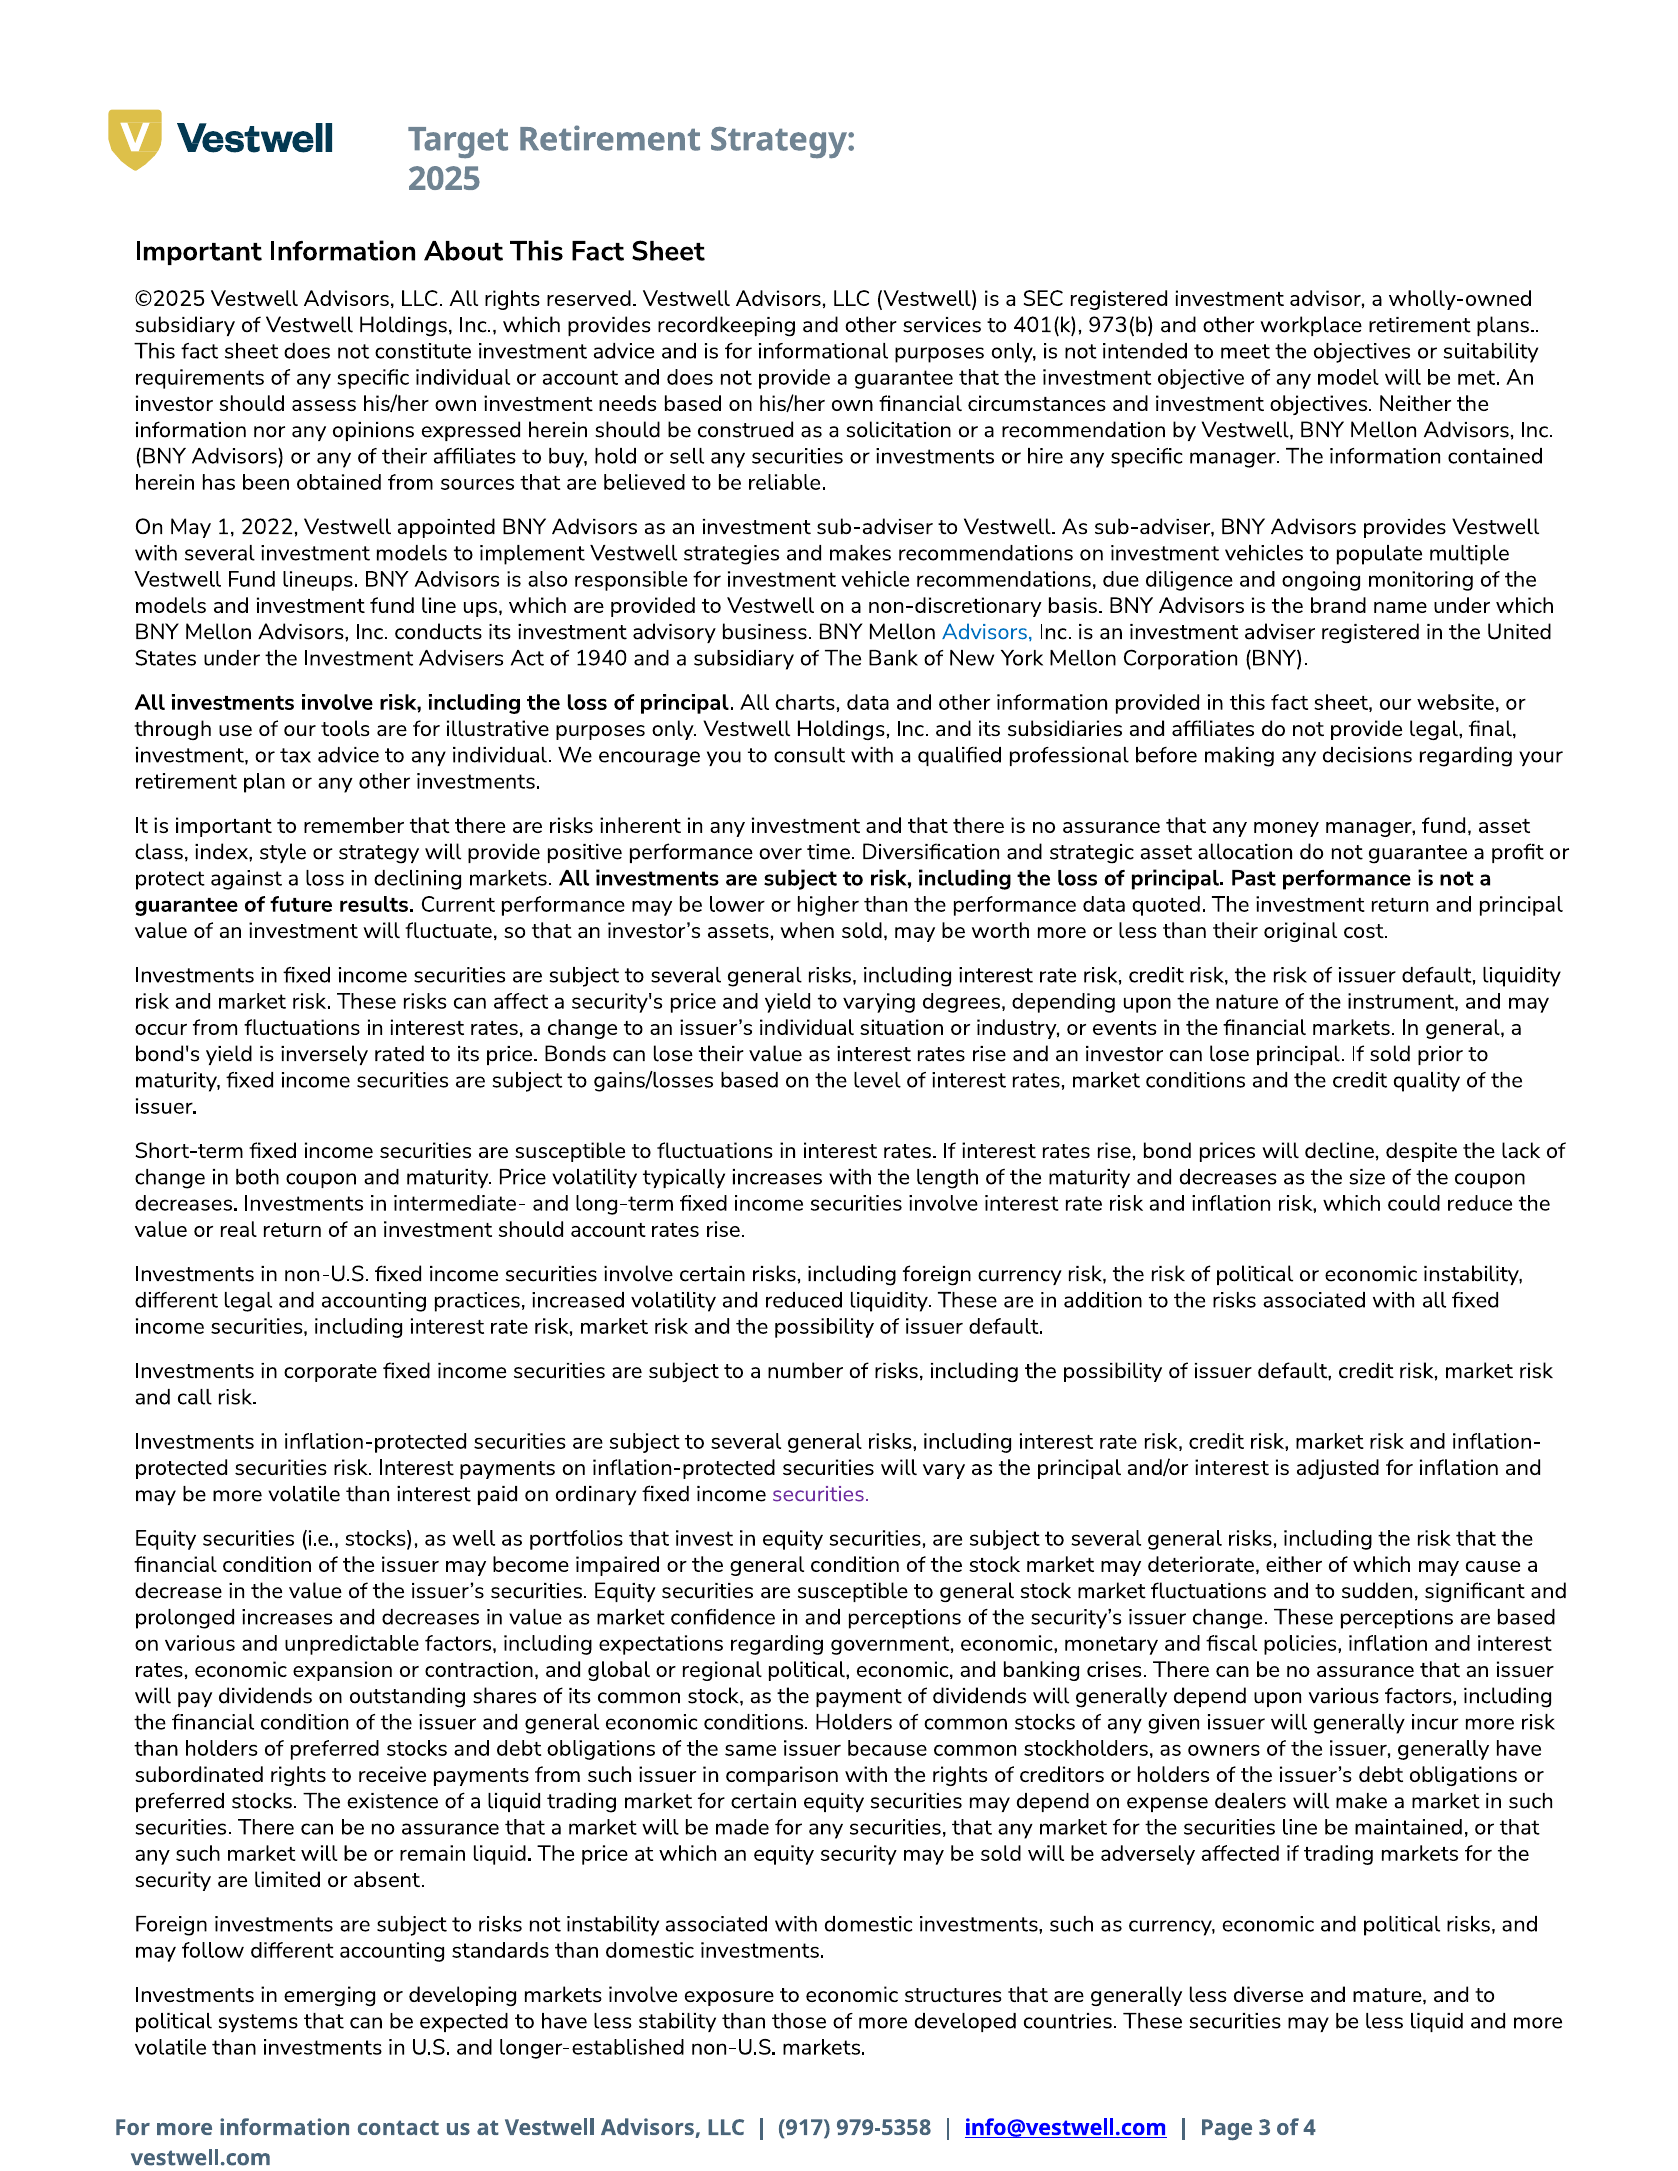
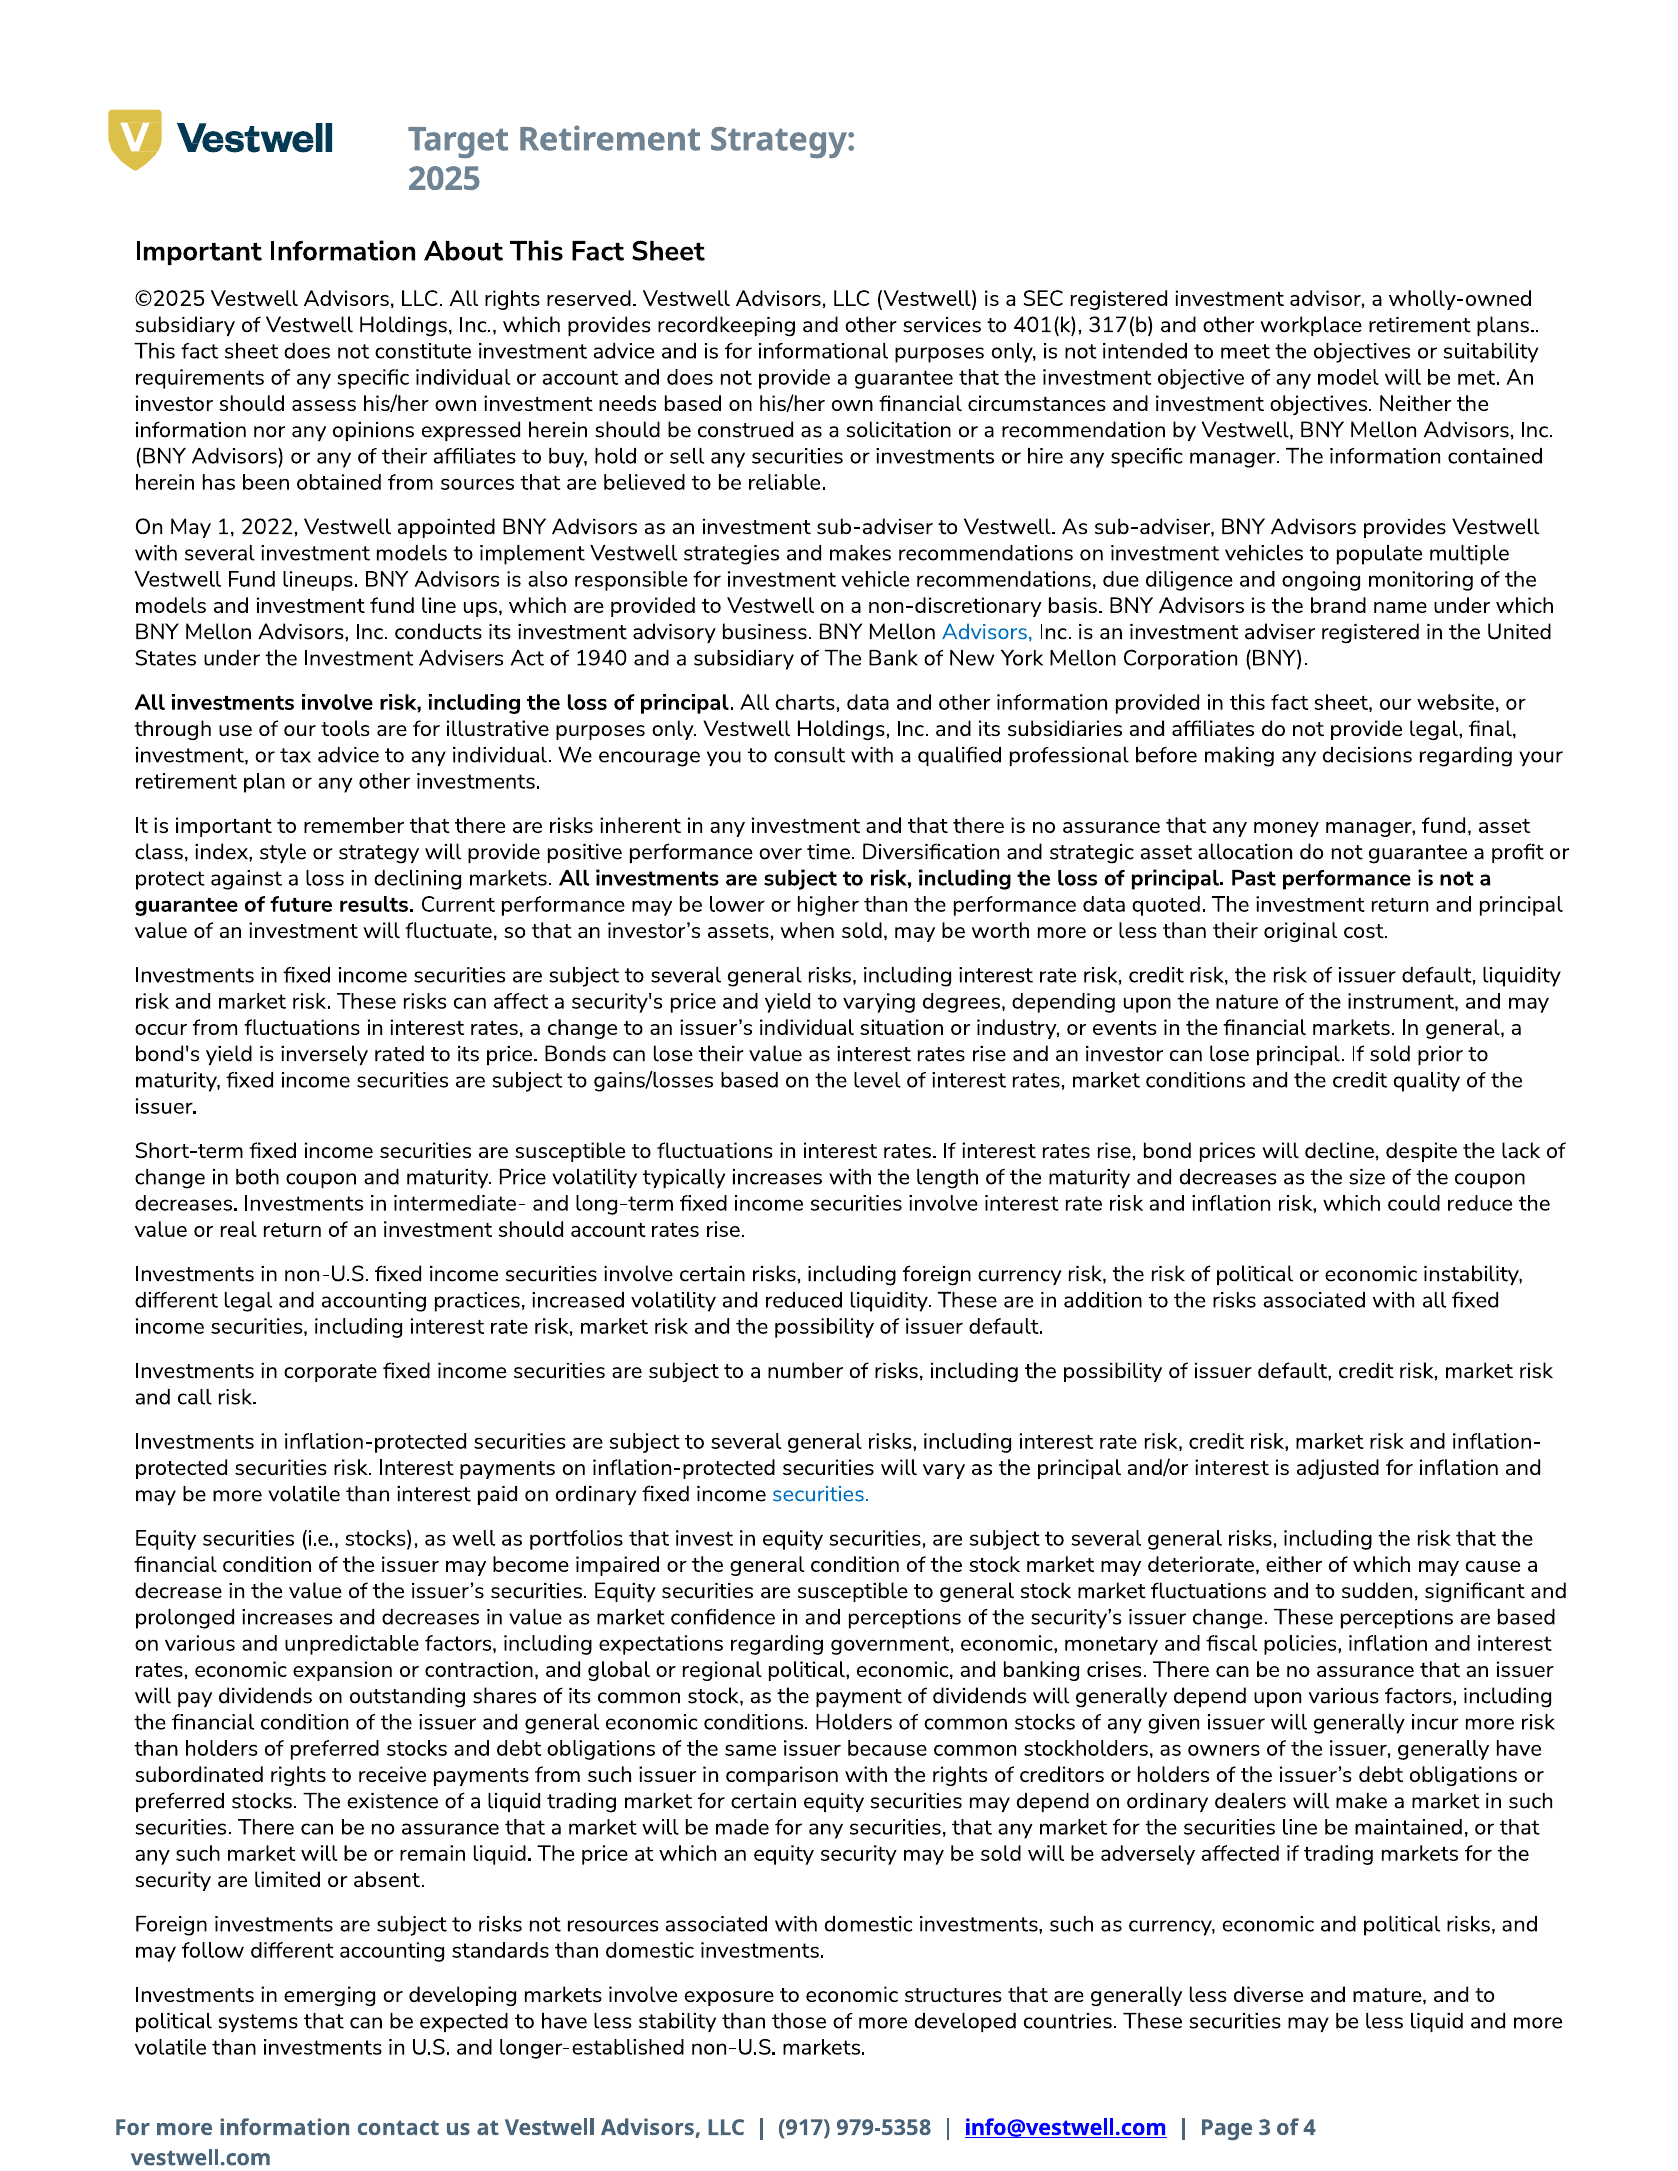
973(b: 973(b -> 317(b (1121, 325)
securities colour: purple -> blue (821, 1494)
depend on expense: expense -> ordinary (1167, 1801)
not instability: instability -> resources (613, 1925)
